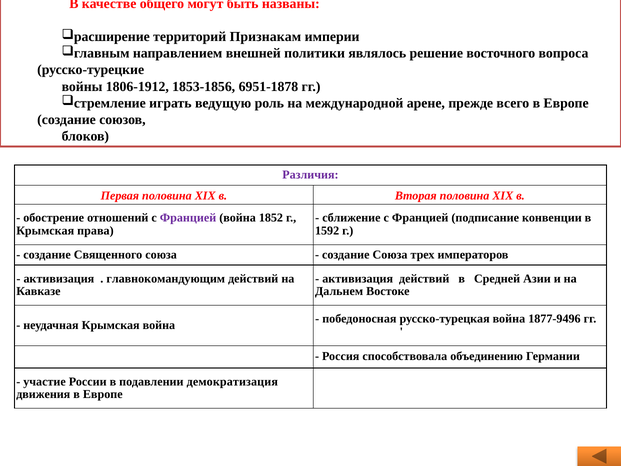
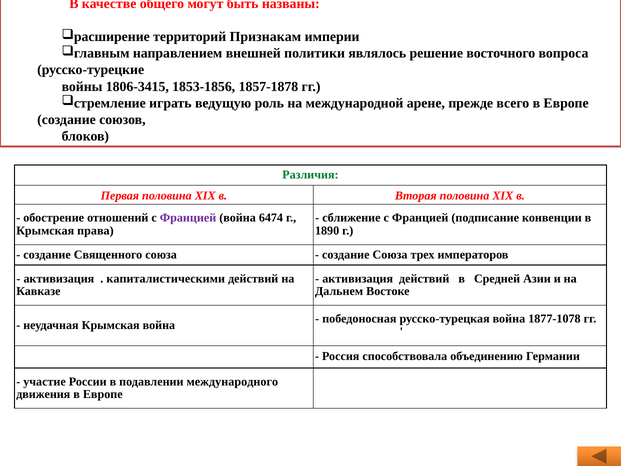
1806-1912: 1806-1912 -> 1806-3415 (137, 86)
6951-1878: 6951-1878 -> 1857-1878 (268, 86)
Различия colour: purple -> green (310, 175)
1852: 1852 -> 6474 (271, 218)
1592: 1592 -> 1890 (327, 231)
главнокомандующим: главнокомандующим -> капиталистическими (166, 278)
1877-9496: 1877-9496 -> 1877-1078 (554, 319)
демократизация: демократизация -> международного (232, 381)
